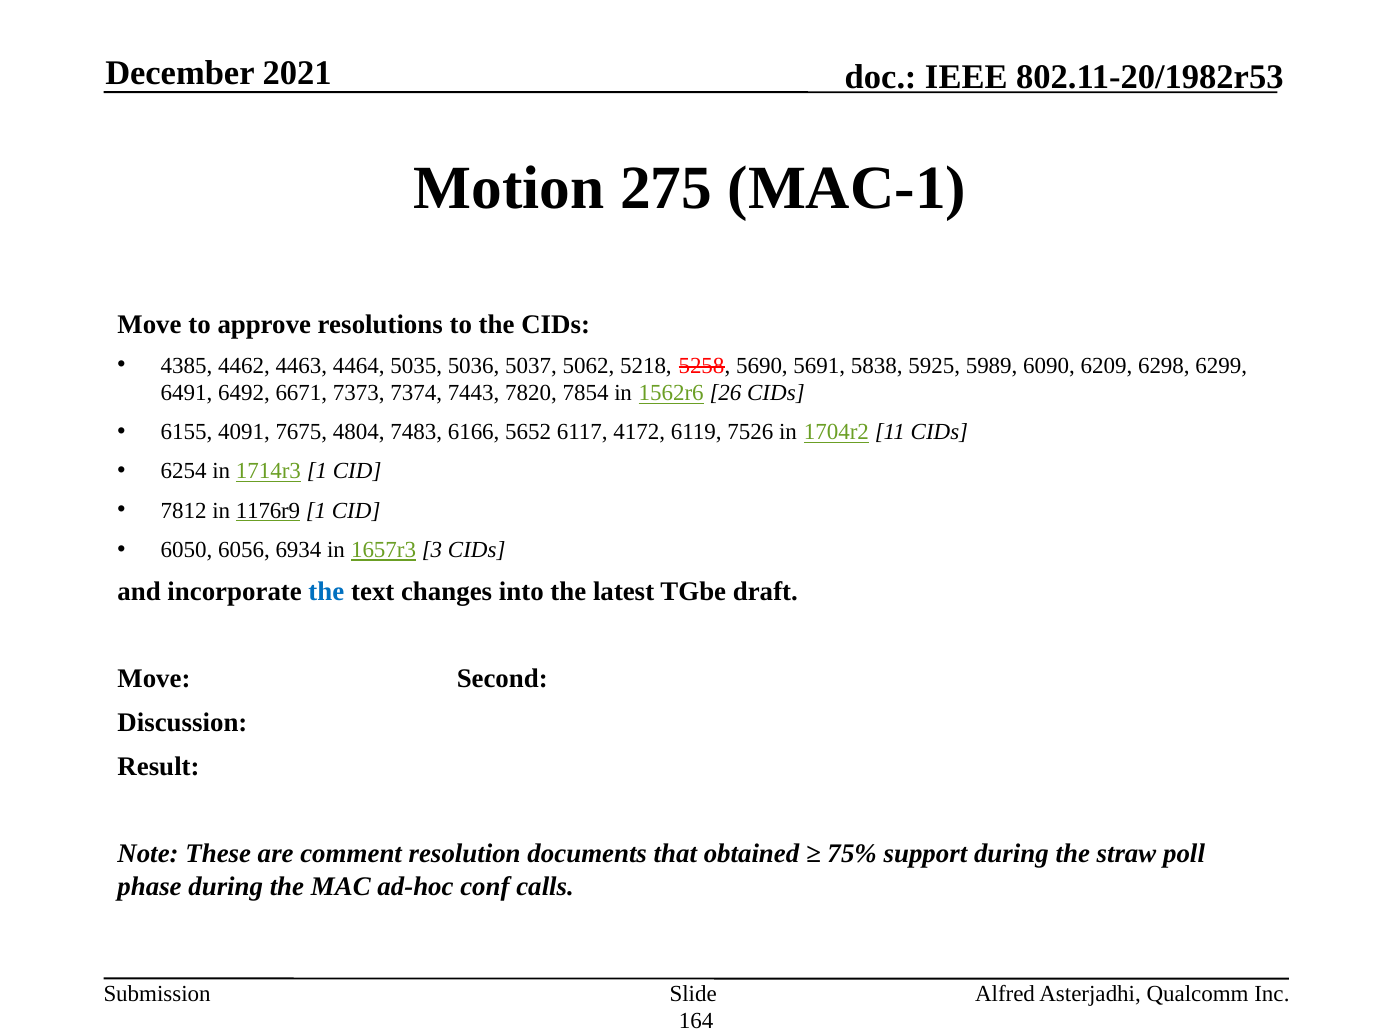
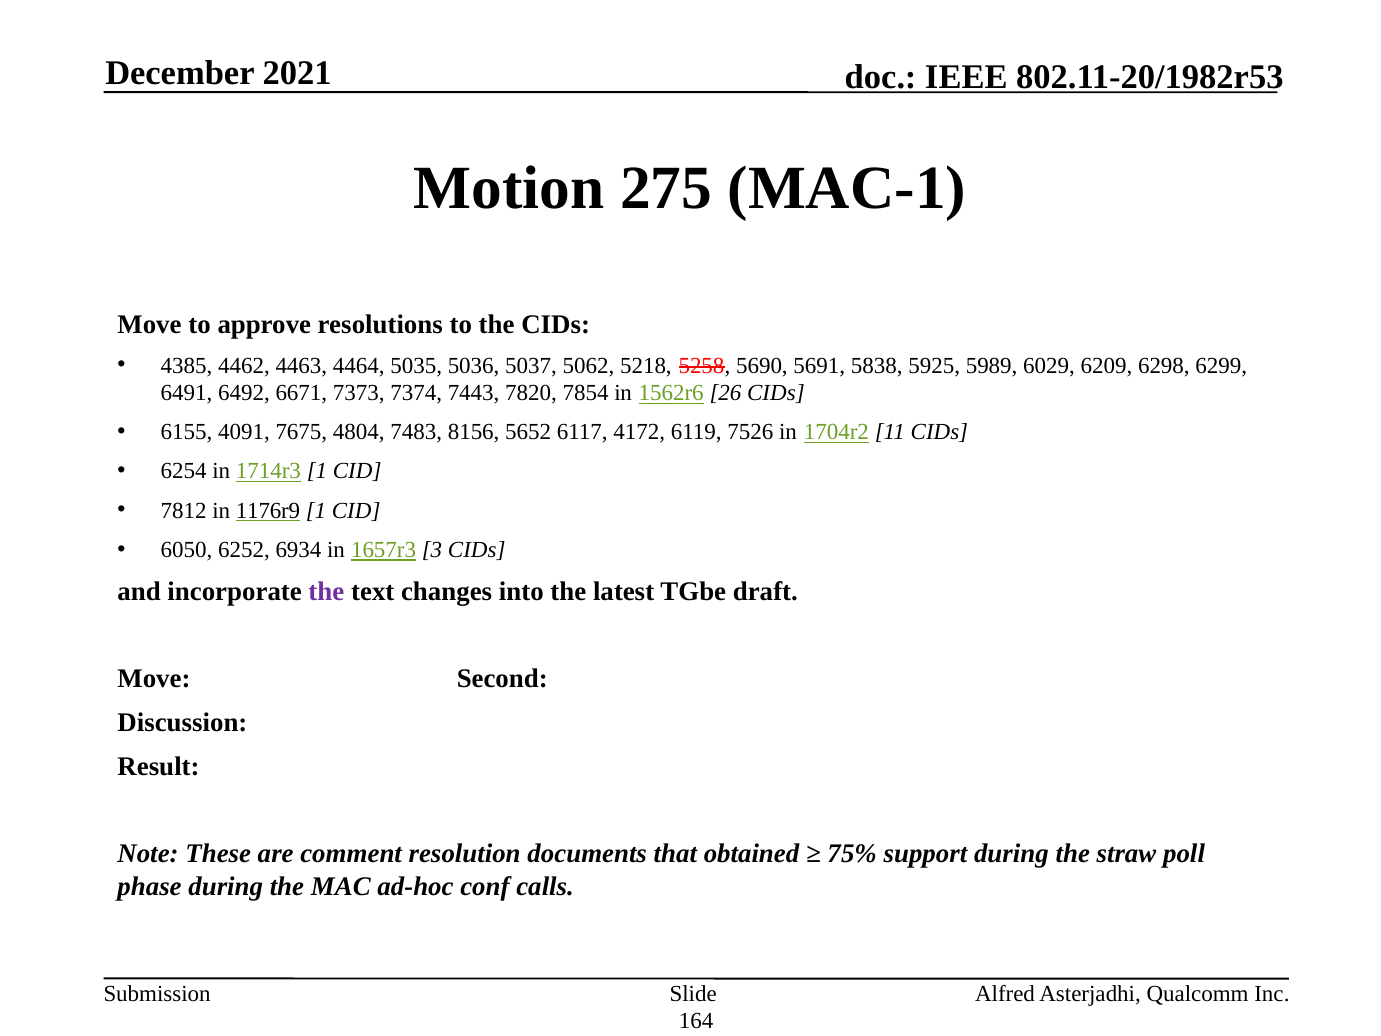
6090: 6090 -> 6029 (1049, 365)
6166: 6166 -> 8156 (474, 432)
6056: 6056 -> 6252 (244, 550)
the colour: blue -> purple (326, 591)
